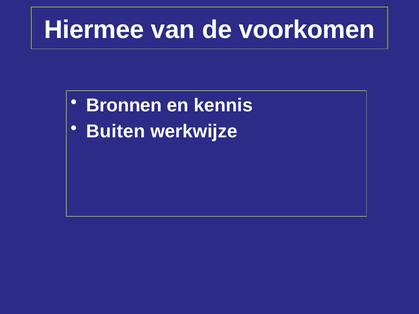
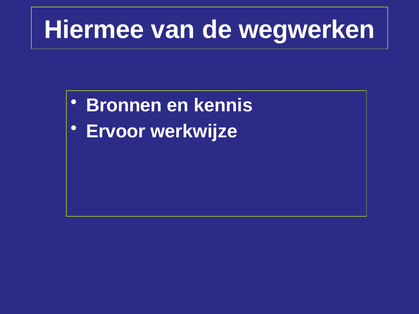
voorkomen: voorkomen -> wegwerken (307, 30)
Buiten: Buiten -> Ervoor (116, 131)
